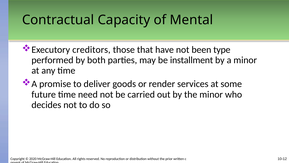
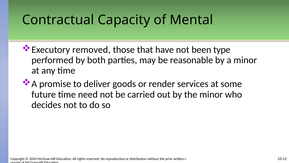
creditors: creditors -> removed (91, 50)
installment: installment -> reasonable (192, 60)
